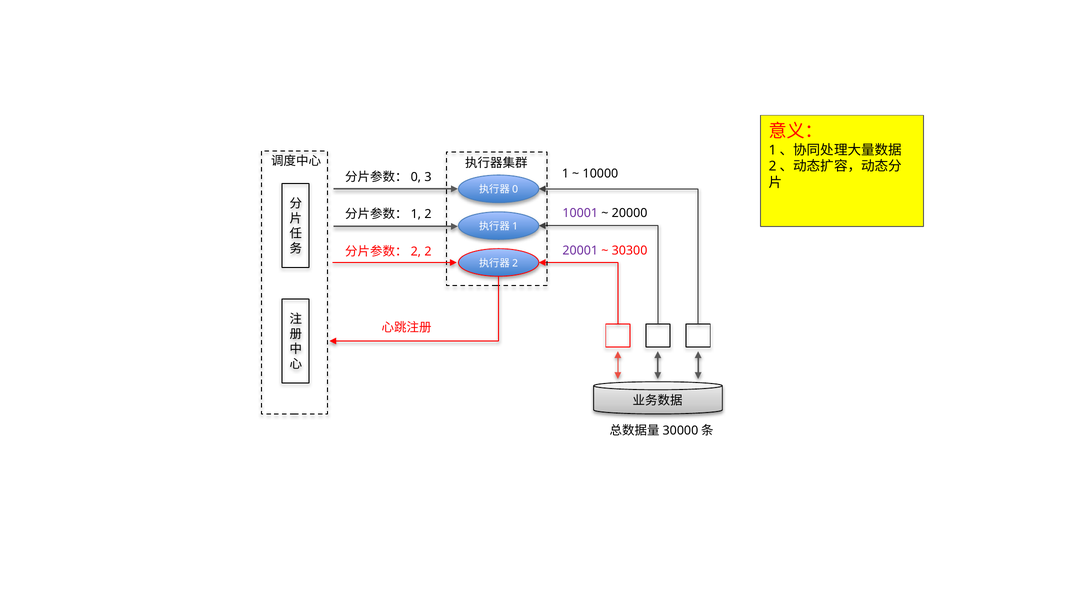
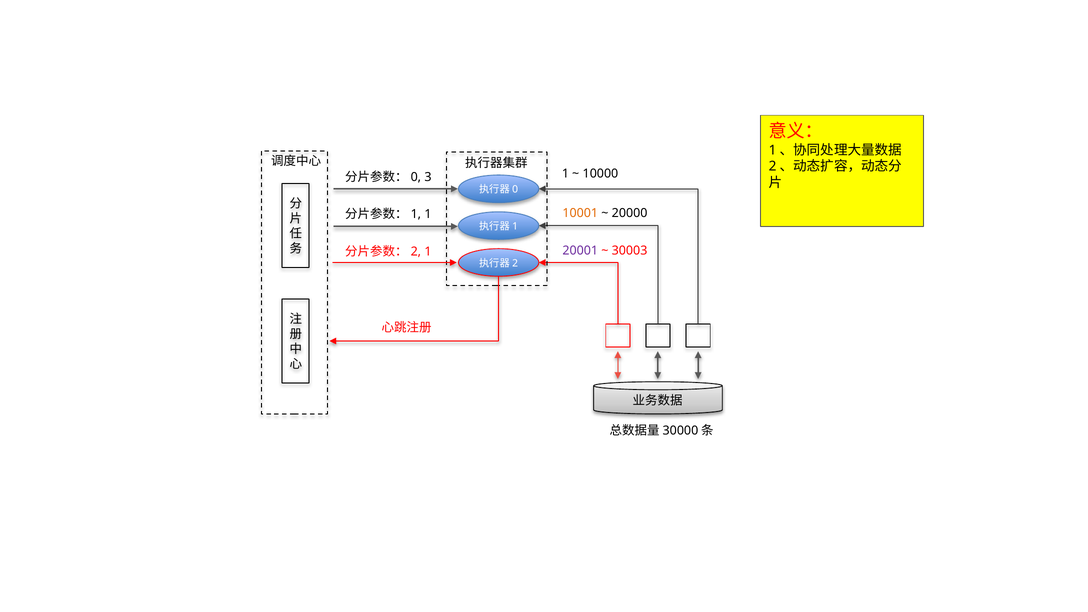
2: 2 -> 1 (428, 214)
10001 colour: purple -> orange (580, 213)
2: 2 -> 1 (428, 252)
30300: 30300 -> 30003 (630, 251)
